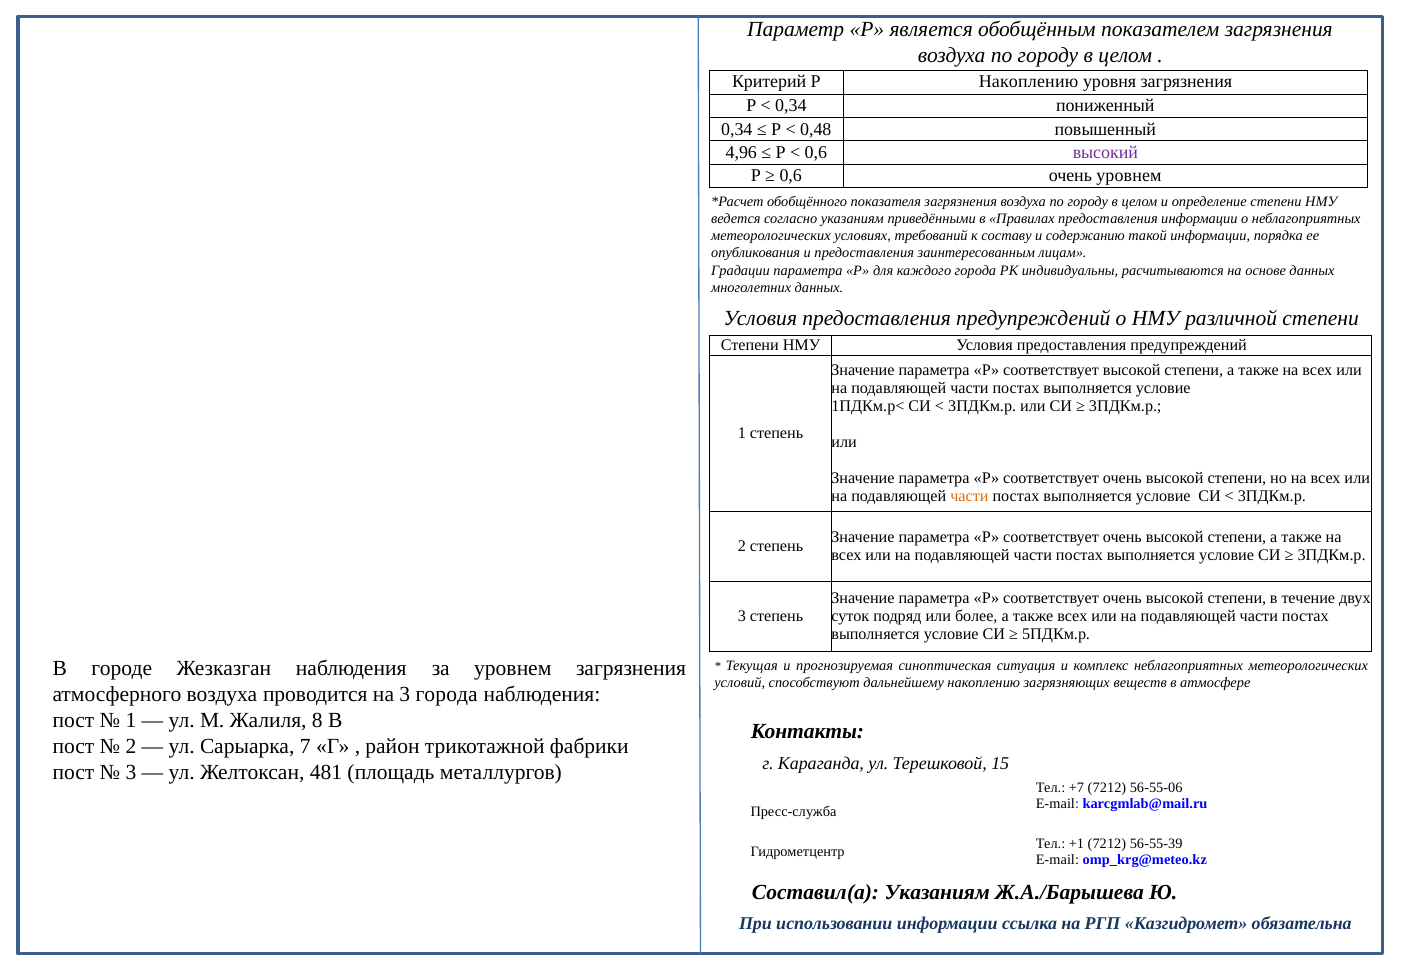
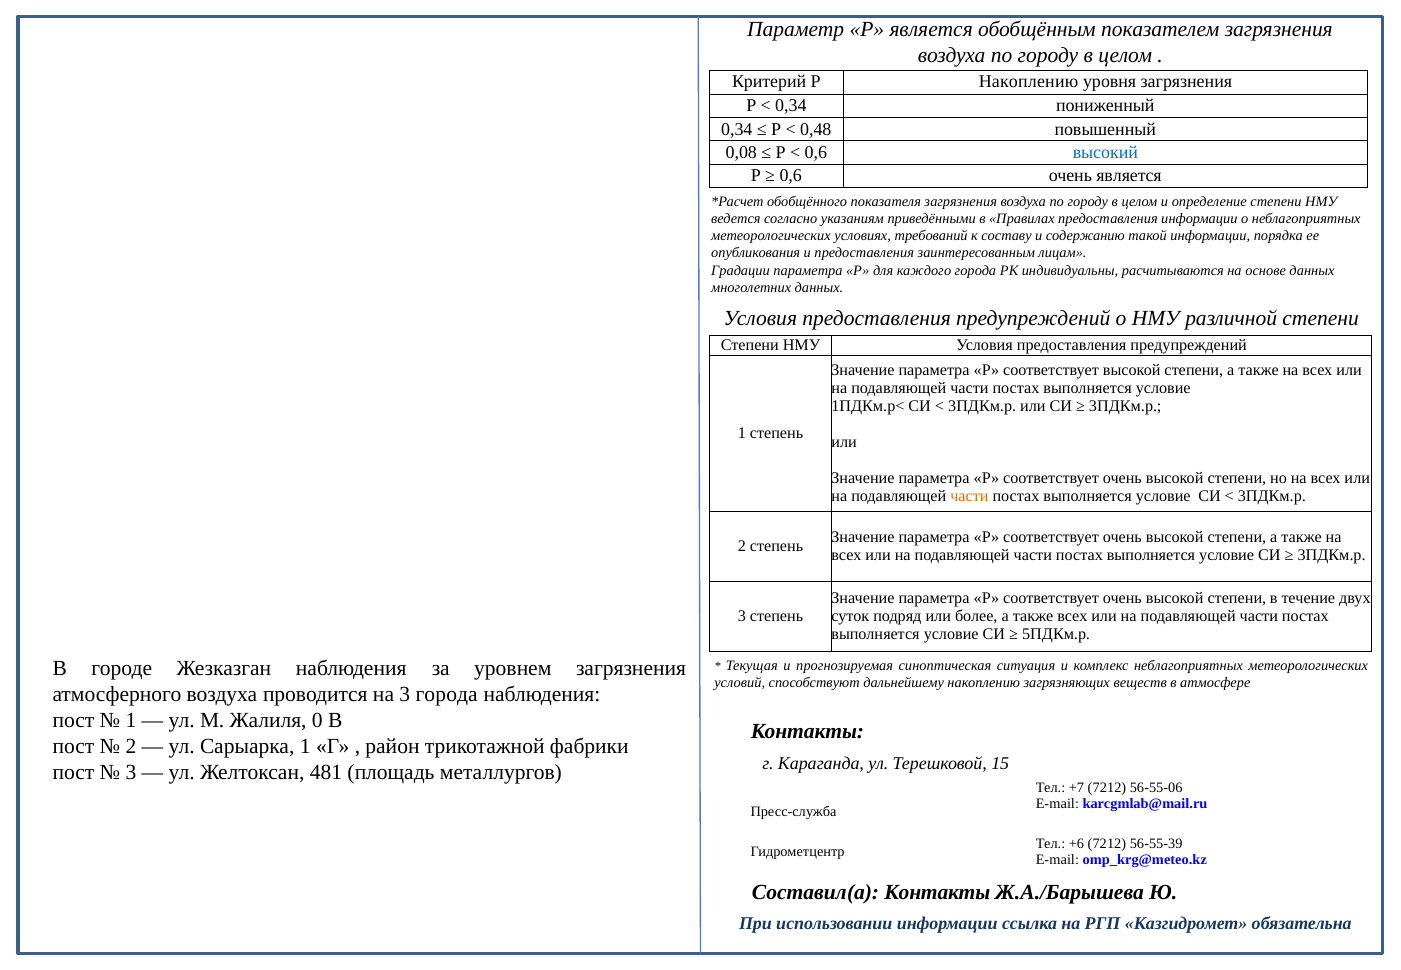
4,96: 4,96 -> 0,08 (741, 152)
высокий colour: purple -> blue (1105, 152)
очень уровнем: уровнем -> является (1129, 175)
8: 8 -> 0 (317, 720)
Сарыарка 7: 7 -> 1 (305, 746)
+1: +1 -> +6 (1076, 844)
Составил(а Указаниям: Указаниям -> Контакты (937, 892)
